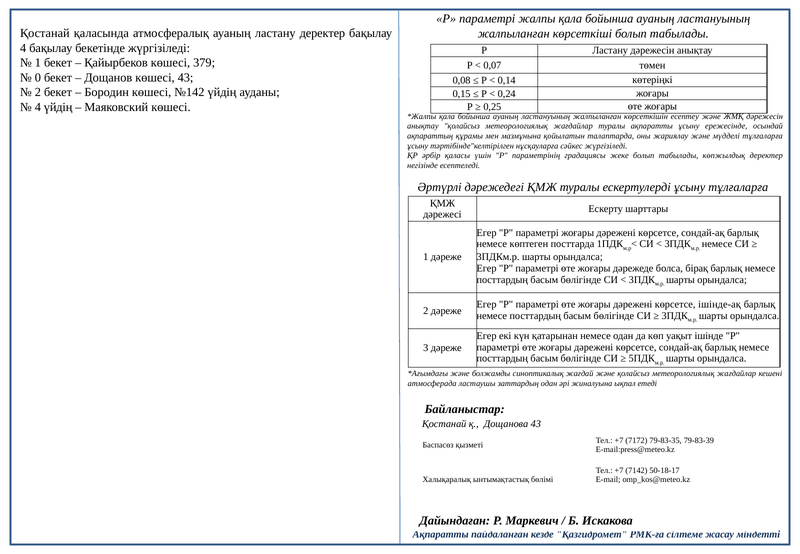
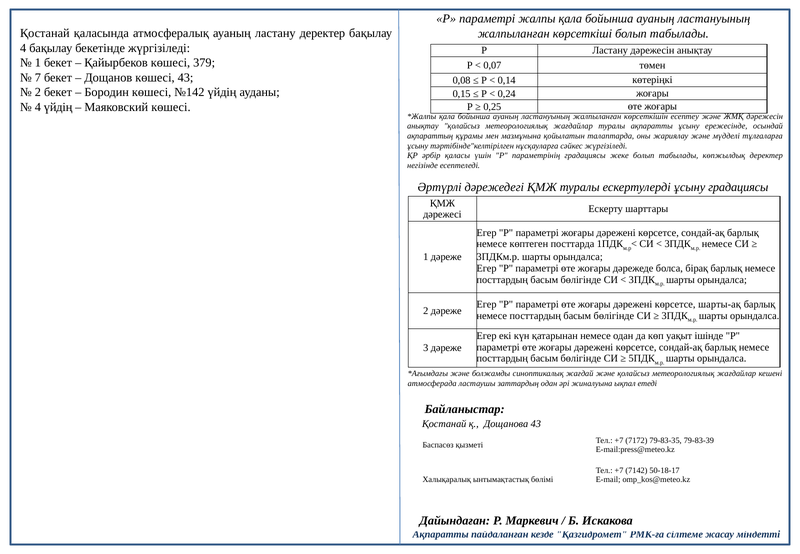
0: 0 -> 7 (38, 78)
ұсыну тұлғаларға: тұлғаларға -> градациясы (738, 187)
ішінде-ақ: ішінде-ақ -> шарты-ақ (720, 304)
